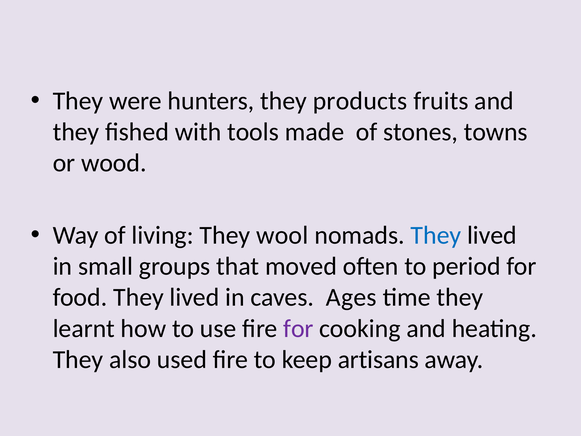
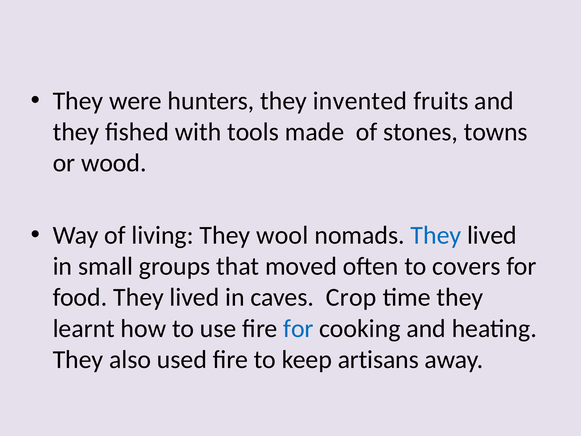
products: products -> invented (360, 101)
period: period -> covers (466, 266)
Ages: Ages -> Crop (351, 297)
for colour: purple -> blue (298, 328)
